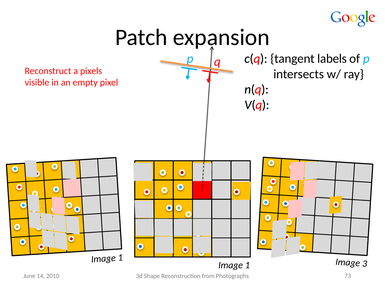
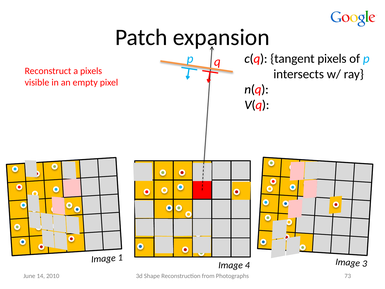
tangent labels: labels -> pixels (332, 59)
1: 1 -> 4 (247, 265)
